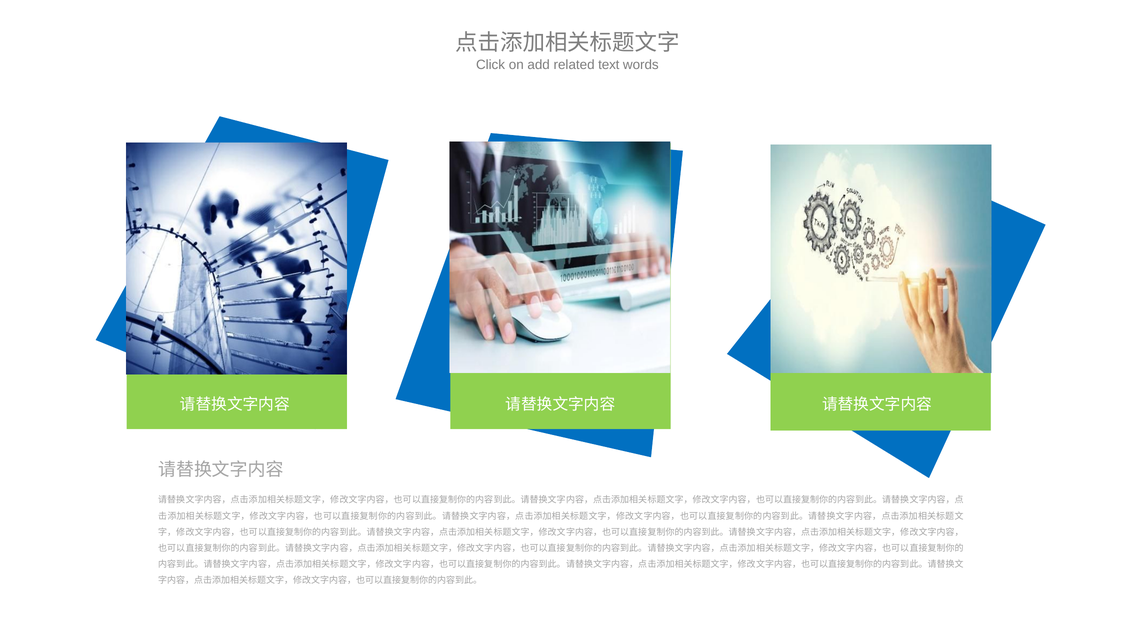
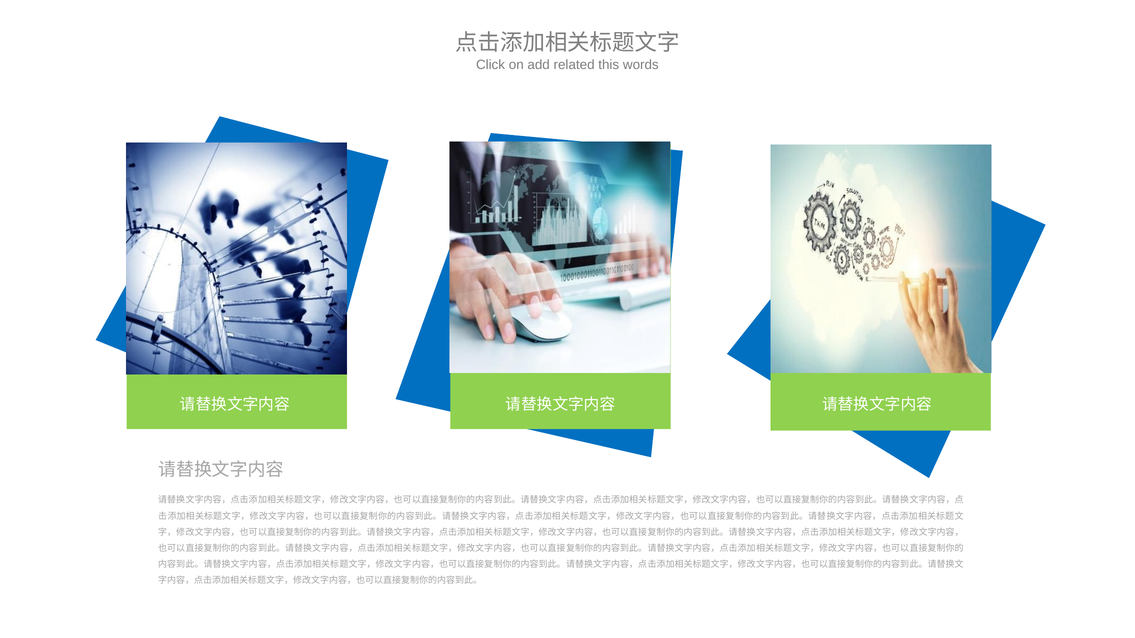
text: text -> this (609, 65)
